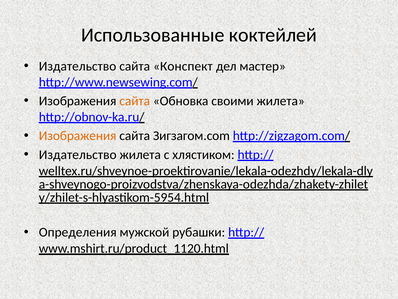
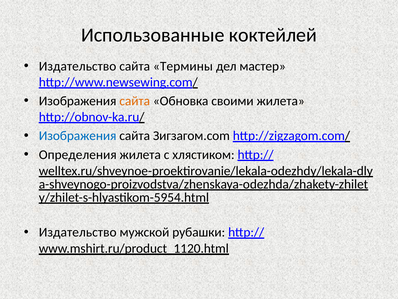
Конспект: Конспект -> Термины (183, 66)
Изображения colour: orange -> blue (78, 136)
Издательство: Издательство -> Определения (78, 154)
Определения: Определения -> Издательство (78, 232)
